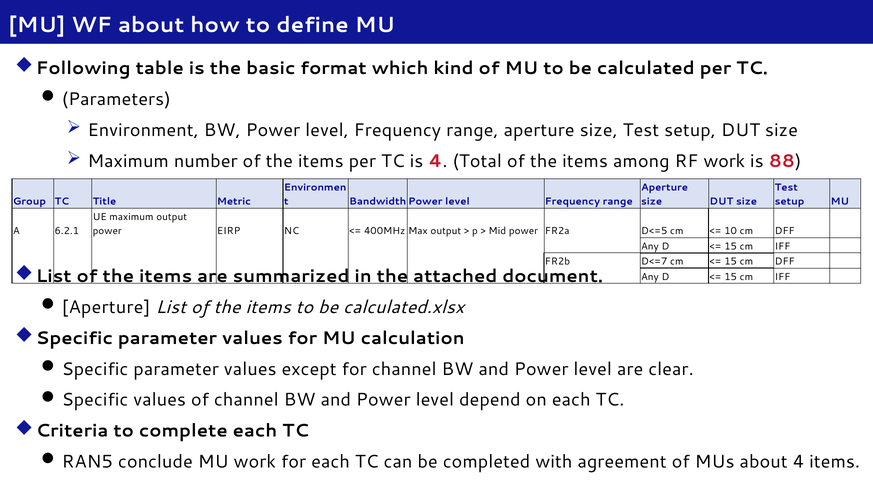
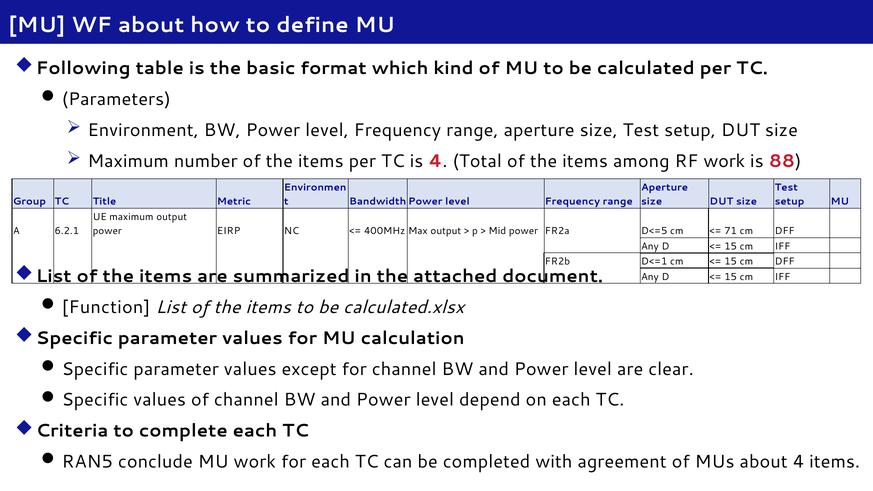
10: 10 -> 71 (731, 231)
D<=7: D<=7 -> D<=1 (654, 262)
Aperture: Aperture -> Function (106, 307)
